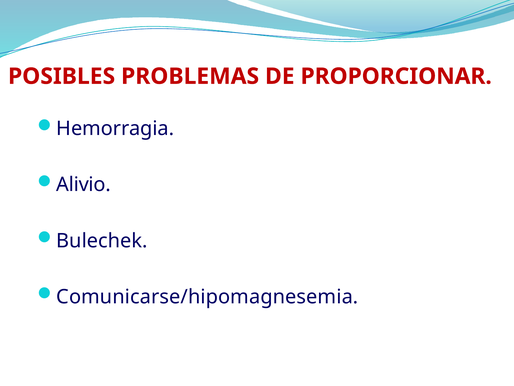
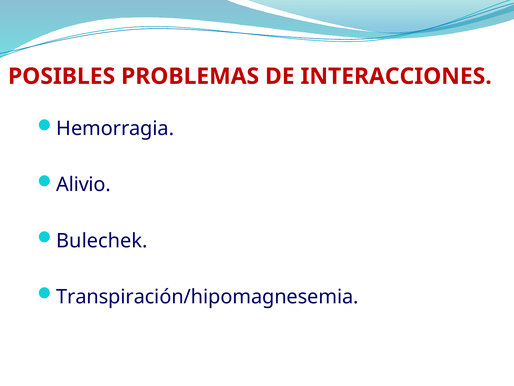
PROPORCIONAR: PROPORCIONAR -> INTERACCIONES (396, 76)
Comunicarse/hipomagnesemia: Comunicarse/hipomagnesemia -> Transpiración/hipomagnesemia (207, 296)
